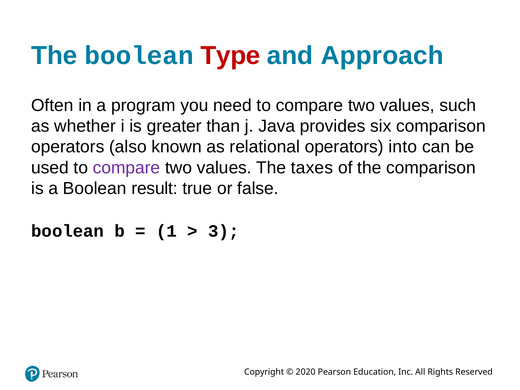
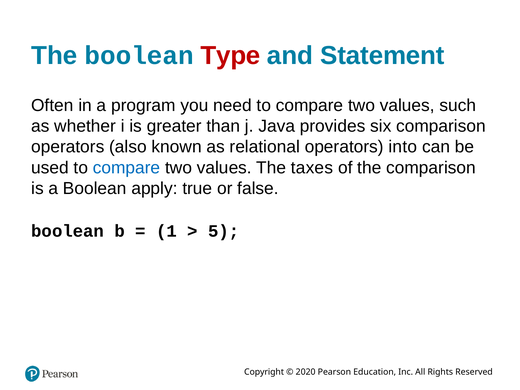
Approach: Approach -> Statement (382, 56)
compare colour: purple -> blue (127, 168)
result: result -> apply (154, 189)
3: 3 -> 5 (224, 231)
